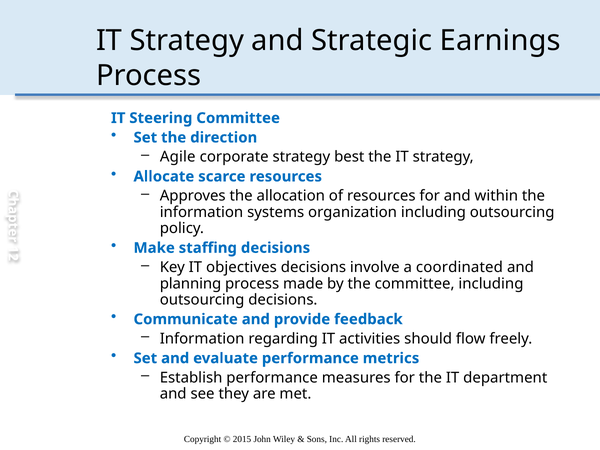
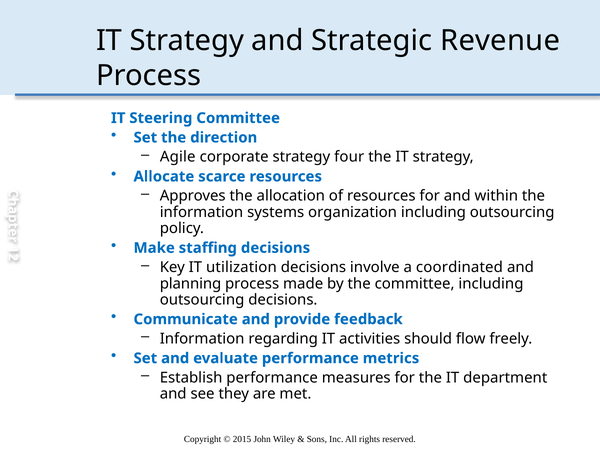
Earnings: Earnings -> Revenue (500, 41)
best: best -> four (349, 157)
objectives: objectives -> utilization (241, 267)
